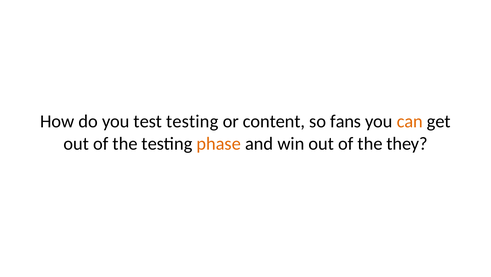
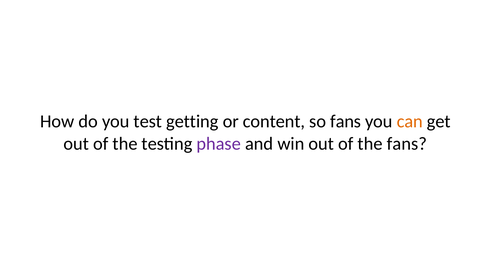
test testing: testing -> getting (192, 121)
phase colour: orange -> purple (219, 143)
the they: they -> fans (407, 143)
